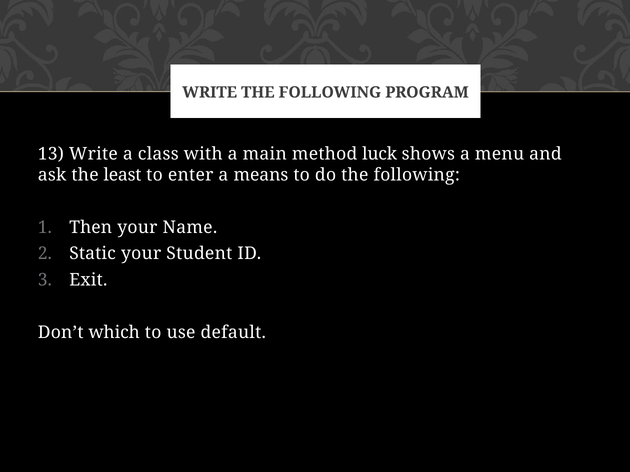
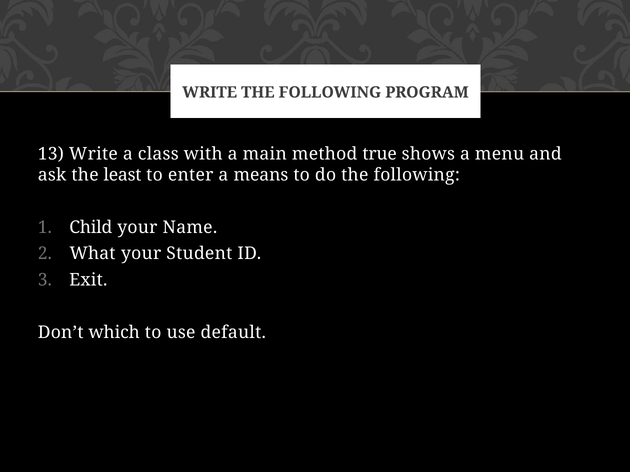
luck: luck -> true (380, 154)
Then: Then -> Child (91, 228)
Static: Static -> What (93, 254)
